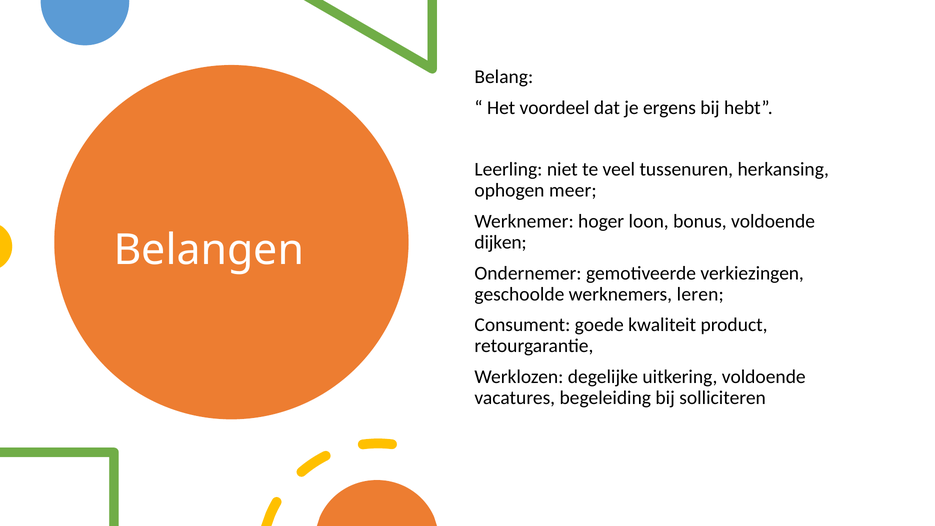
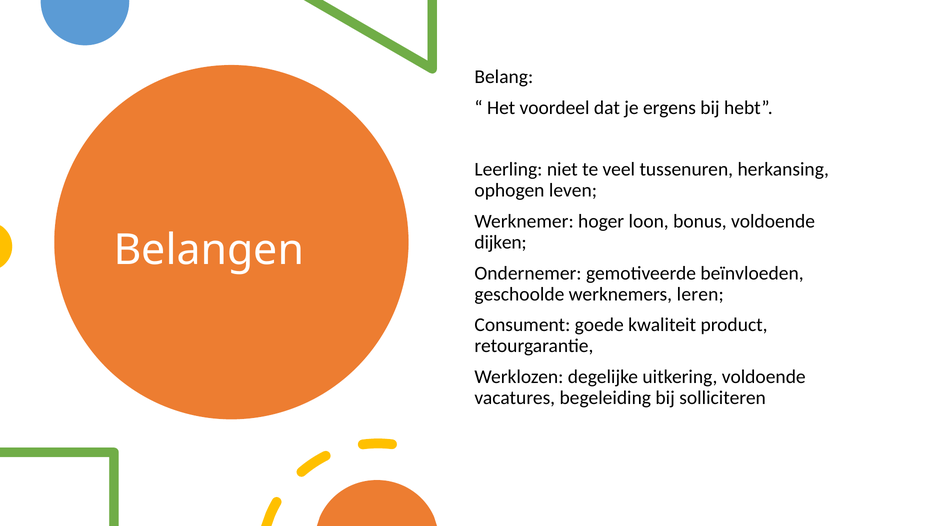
meer: meer -> leven (573, 190)
verkiezingen: verkiezingen -> beïnvloeden (752, 273)
